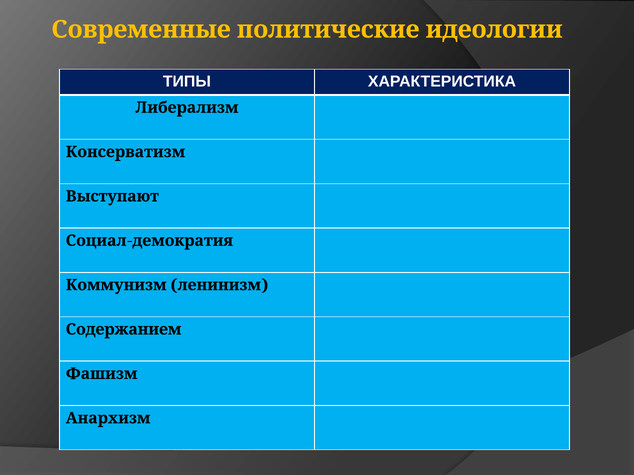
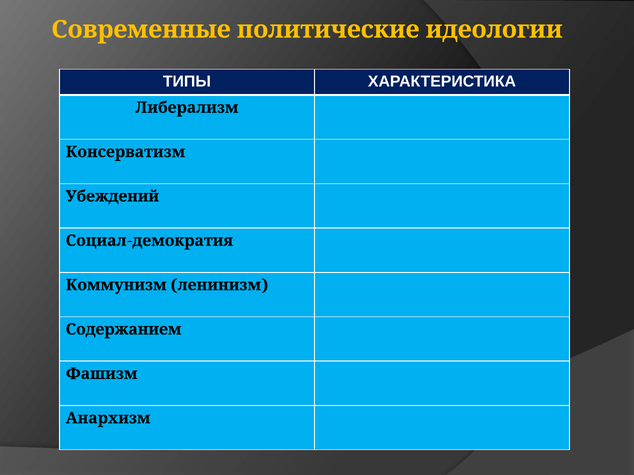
Выступают: Выступают -> Убеждений (112, 196)
